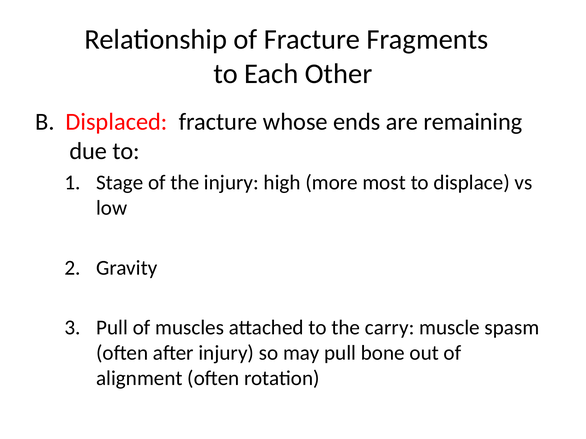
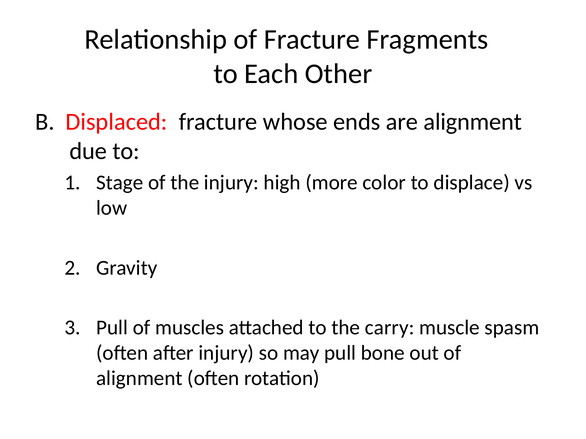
are remaining: remaining -> alignment (473, 122)
most: most -> color (384, 183)
